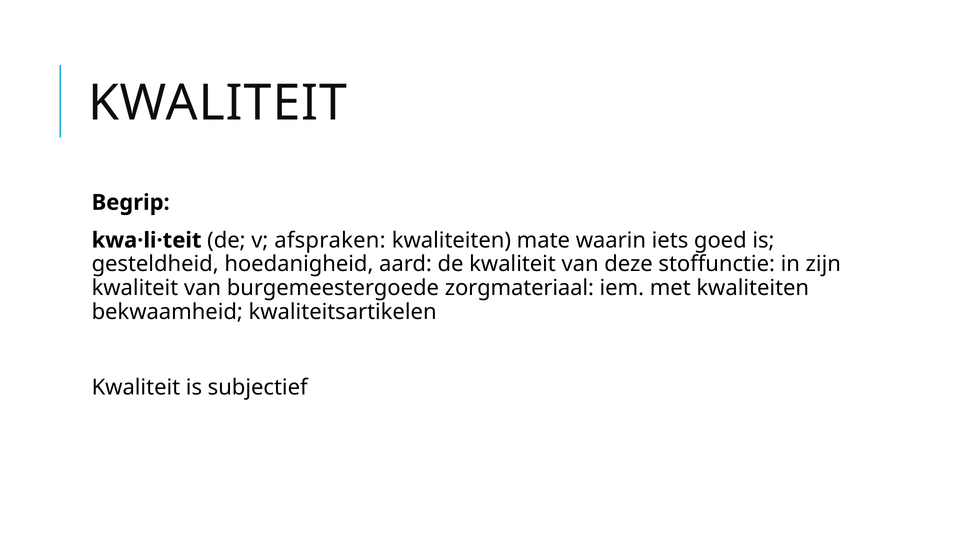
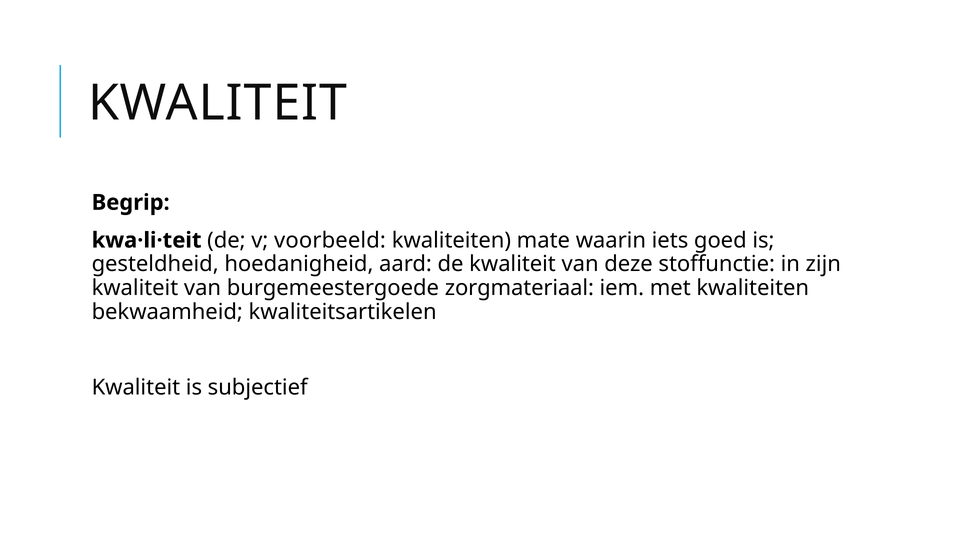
afspraken: afspraken -> voorbeeld (330, 240)
